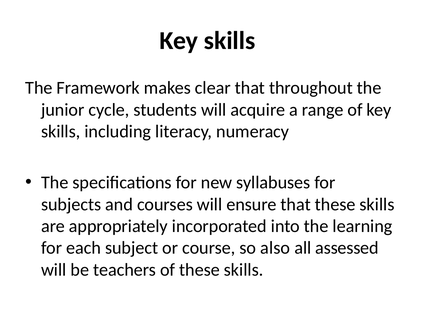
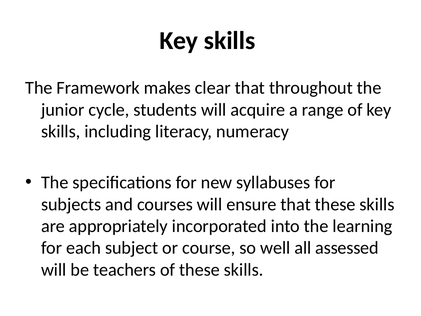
also: also -> well (275, 248)
